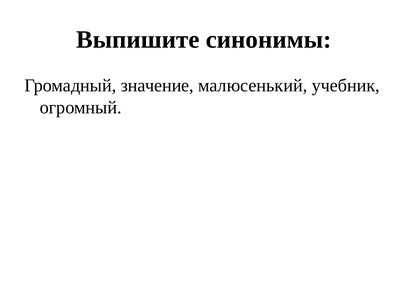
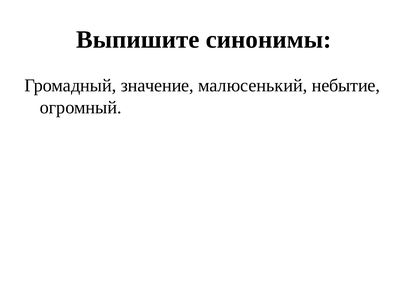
учебник: учебник -> небытие (346, 86)
